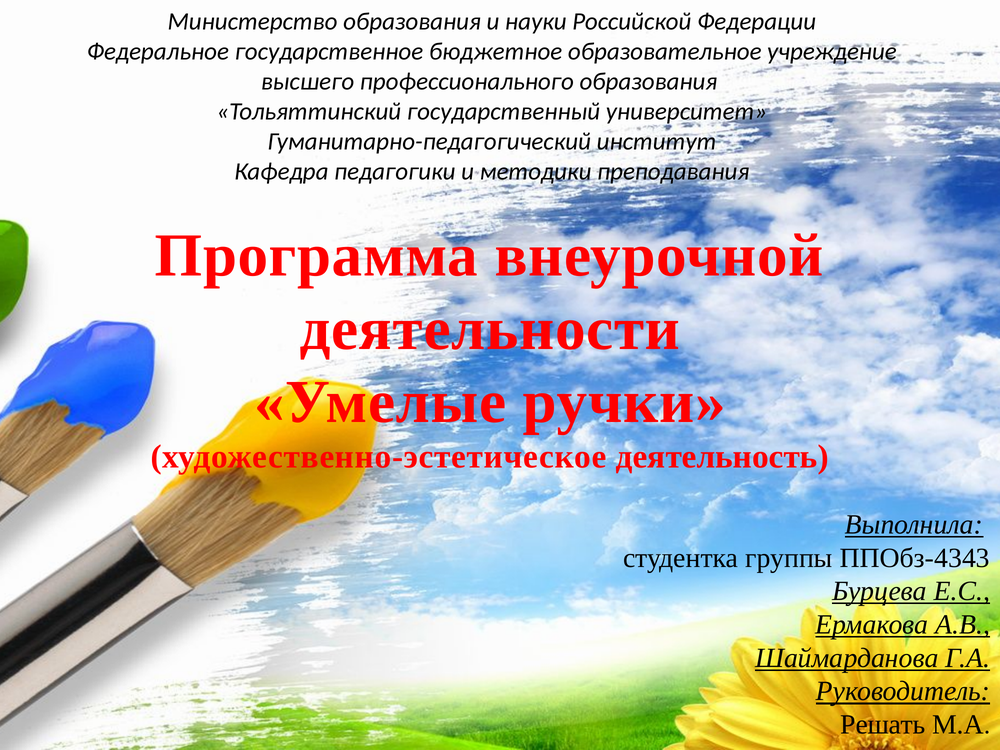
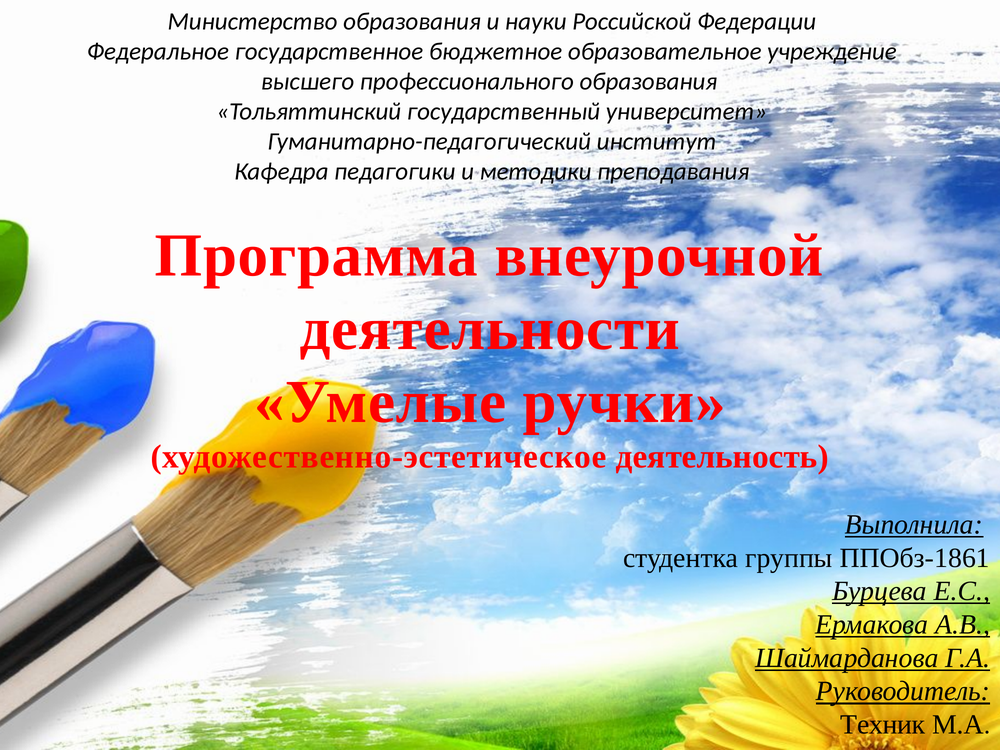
ППОбз-4343: ППОбз-4343 -> ППОбз-1861 (915, 558)
Решать: Решать -> Техник (883, 725)
